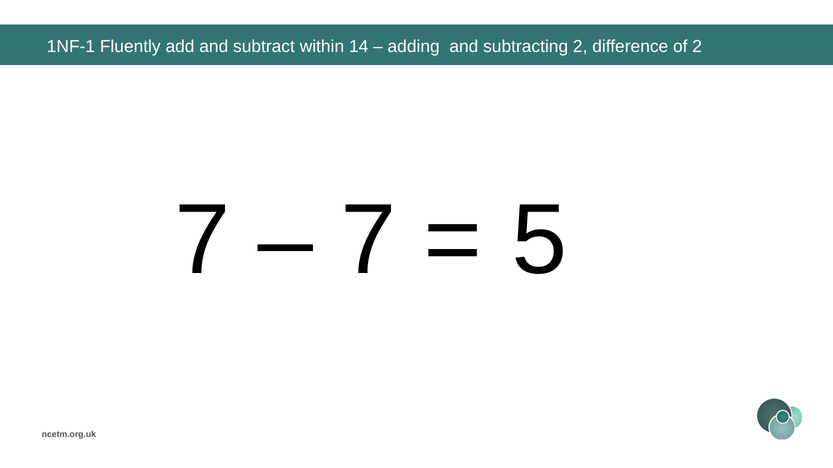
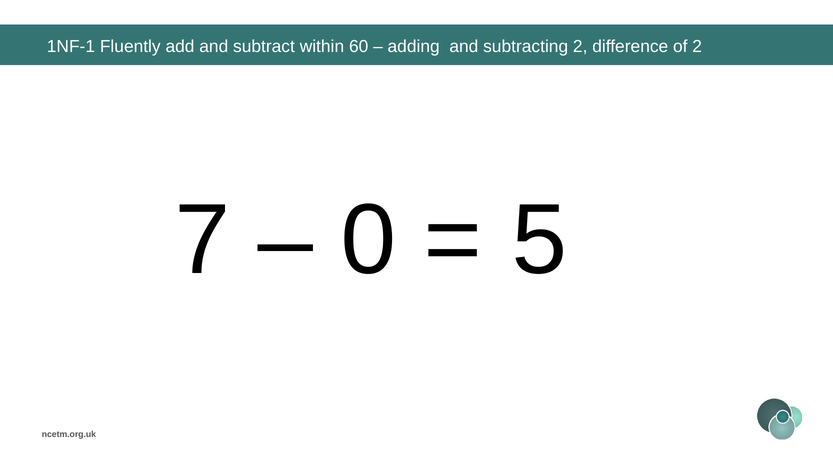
14: 14 -> 60 (359, 46)
7: 7 -> 0 (369, 240)
